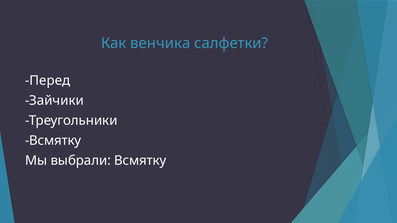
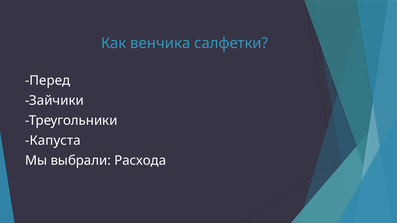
Всмятку: Всмятку -> Капуста (53, 141)
выбрали Всмятку: Всмятку -> Расхода (140, 161)
